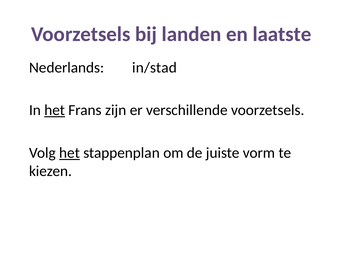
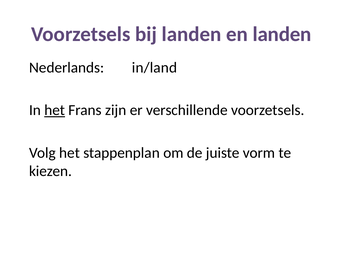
en laatste: laatste -> landen (282, 34)
in/stad: in/stad -> in/land (155, 68)
het underline: present -> none (70, 153)
